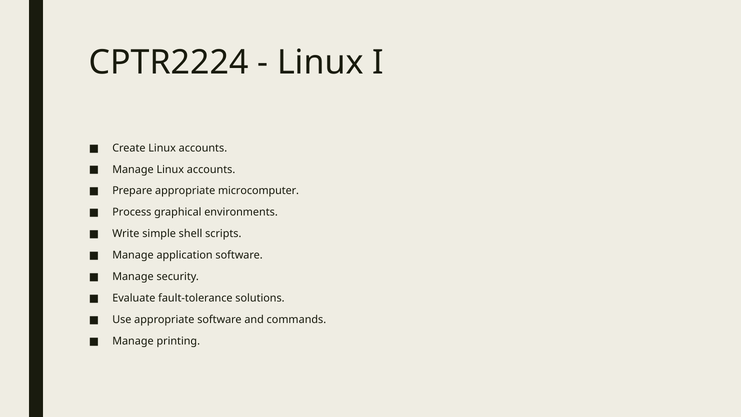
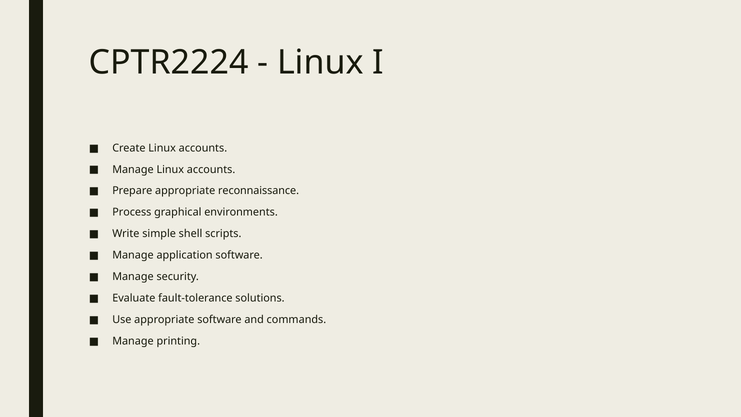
microcomputer: microcomputer -> reconnaissance (259, 191)
